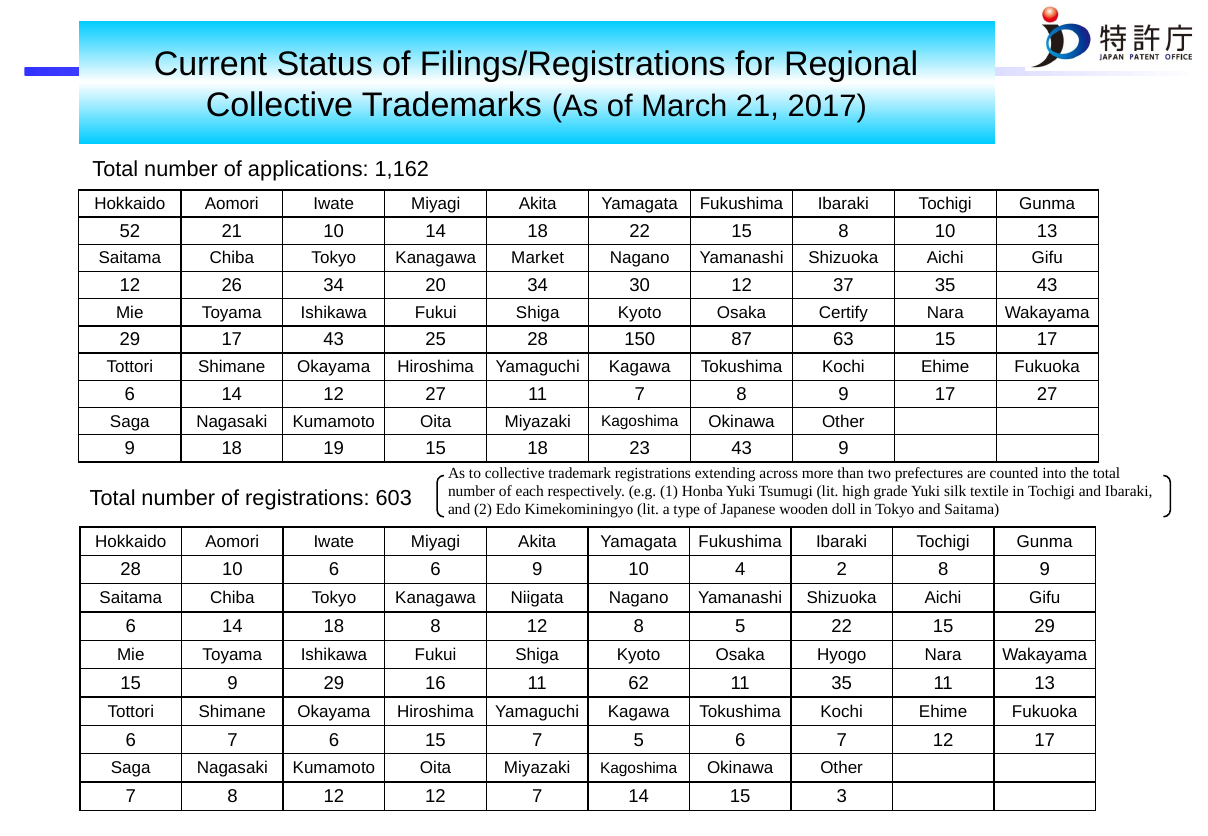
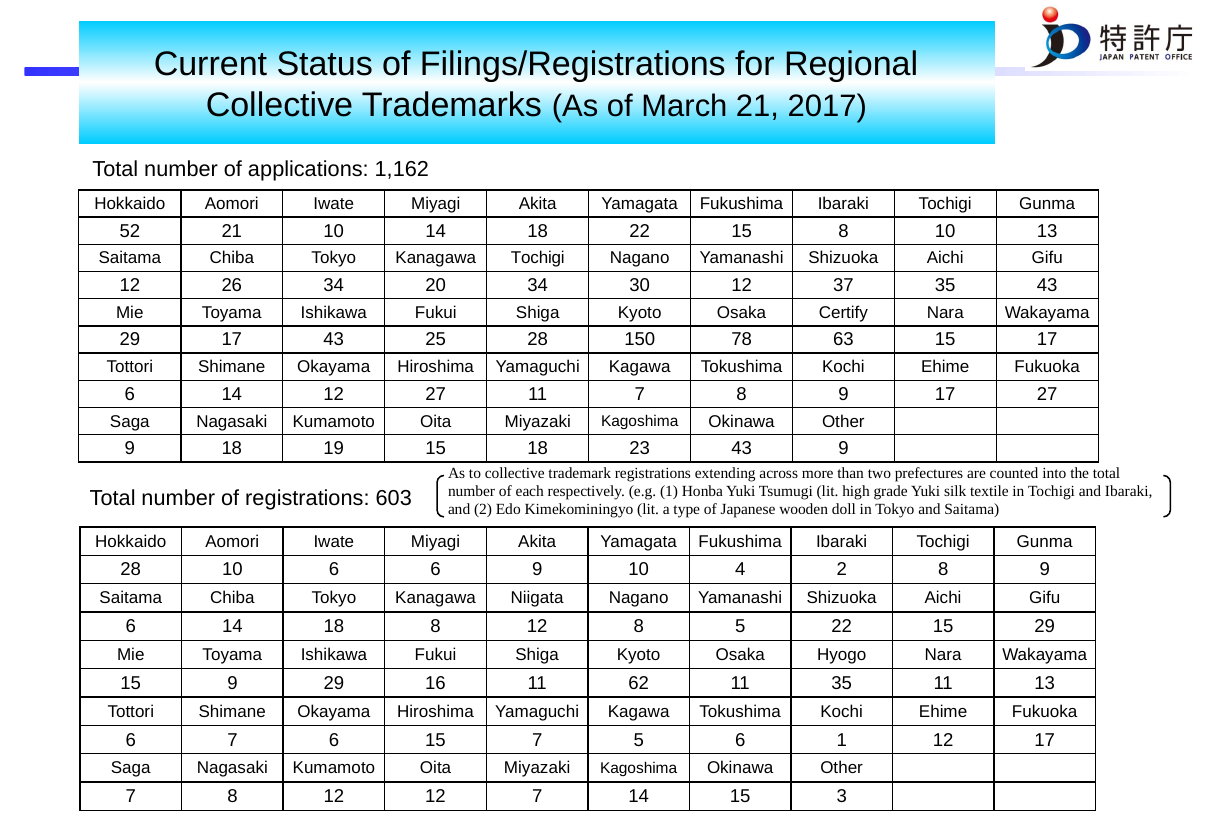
Kanagawa Market: Market -> Tochigi (538, 258)
87: 87 -> 78 (742, 340)
5 6 7: 7 -> 1 (842, 740)
